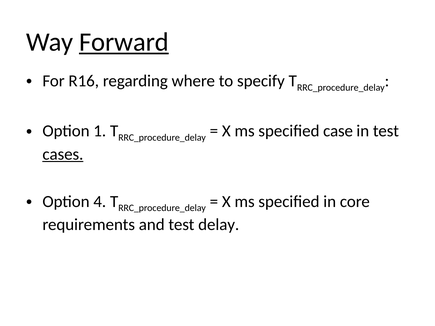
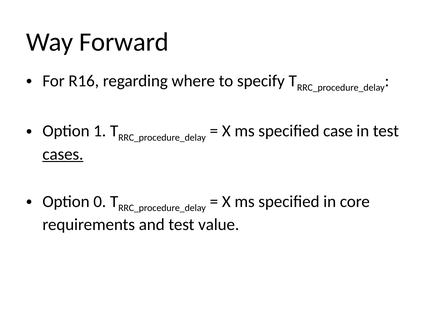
Forward underline: present -> none (124, 42)
4: 4 -> 0 (100, 202)
delay: delay -> value (219, 225)
